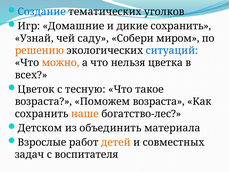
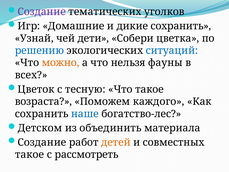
Создание colour: blue -> purple (42, 12)
саду: саду -> дети (93, 38)
миром: миром -> цветка (178, 38)
решению colour: orange -> blue (39, 50)
цветка: цветка -> фауны (165, 63)
Поможем возраста: возраста -> каждого (159, 101)
наше colour: orange -> blue (85, 114)
Взрослые: Взрослые -> Создание (42, 142)
задач: задач -> такое (30, 154)
воспитателя: воспитателя -> рассмотреть (87, 154)
